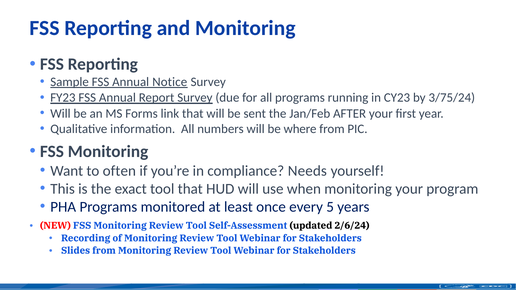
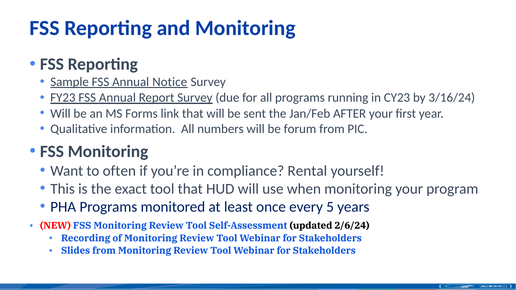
3/75/24: 3/75/24 -> 3/16/24 (452, 98)
where: where -> forum (300, 129)
Needs: Needs -> Rental (307, 171)
